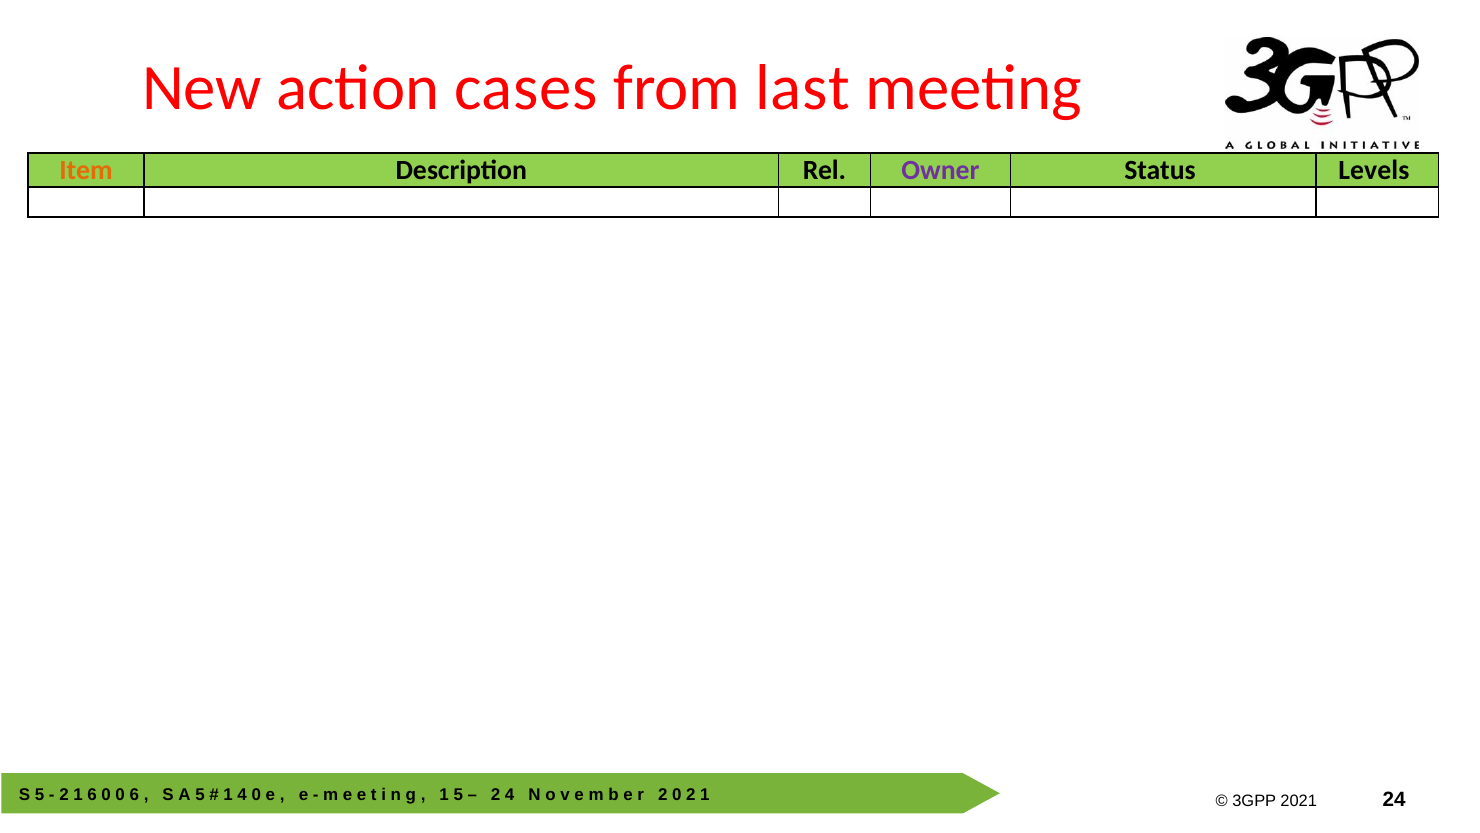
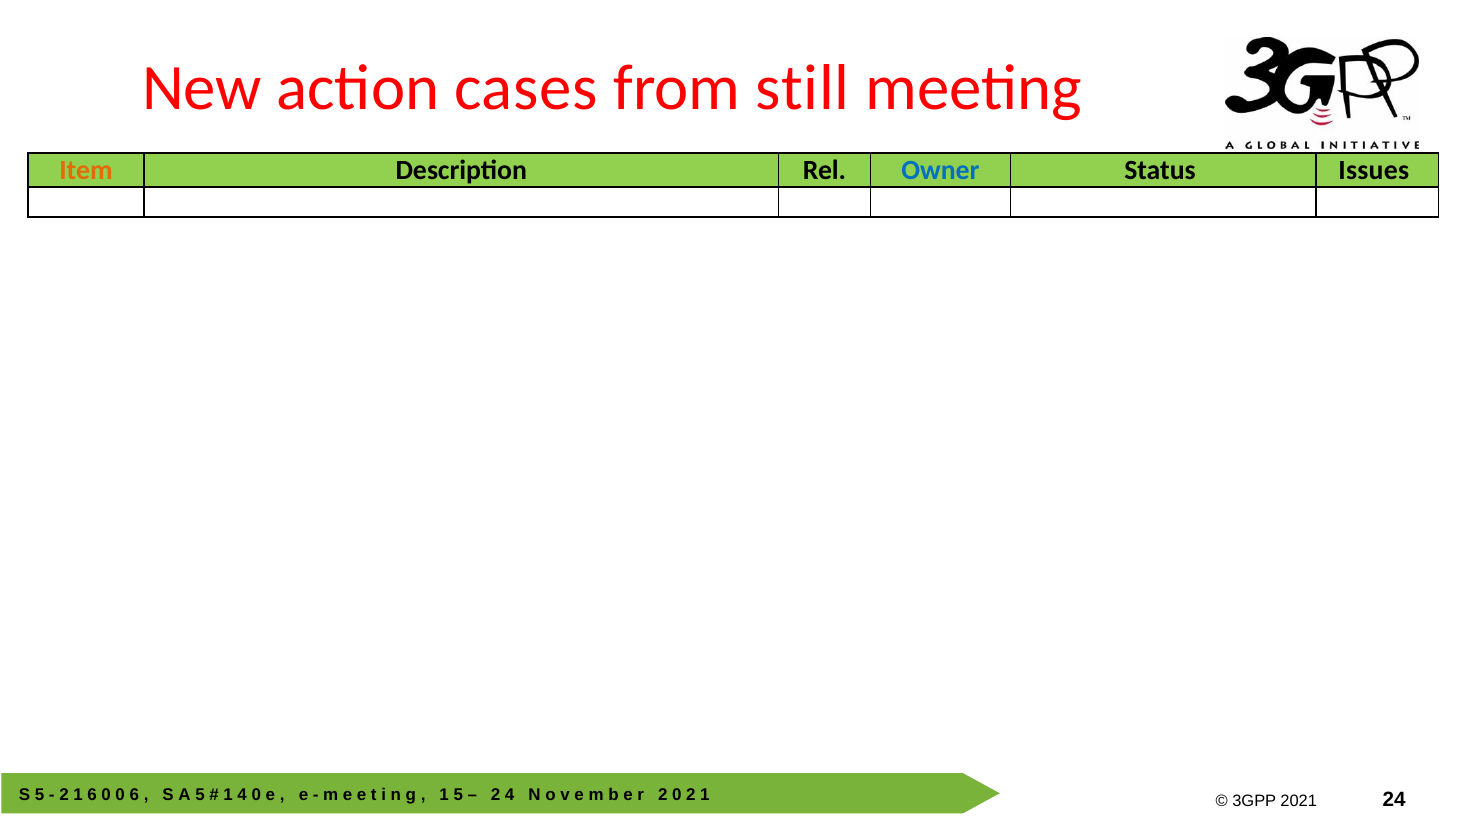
last: last -> still (803, 88)
Owner colour: purple -> blue (940, 170)
Levels: Levels -> Issues (1374, 170)
